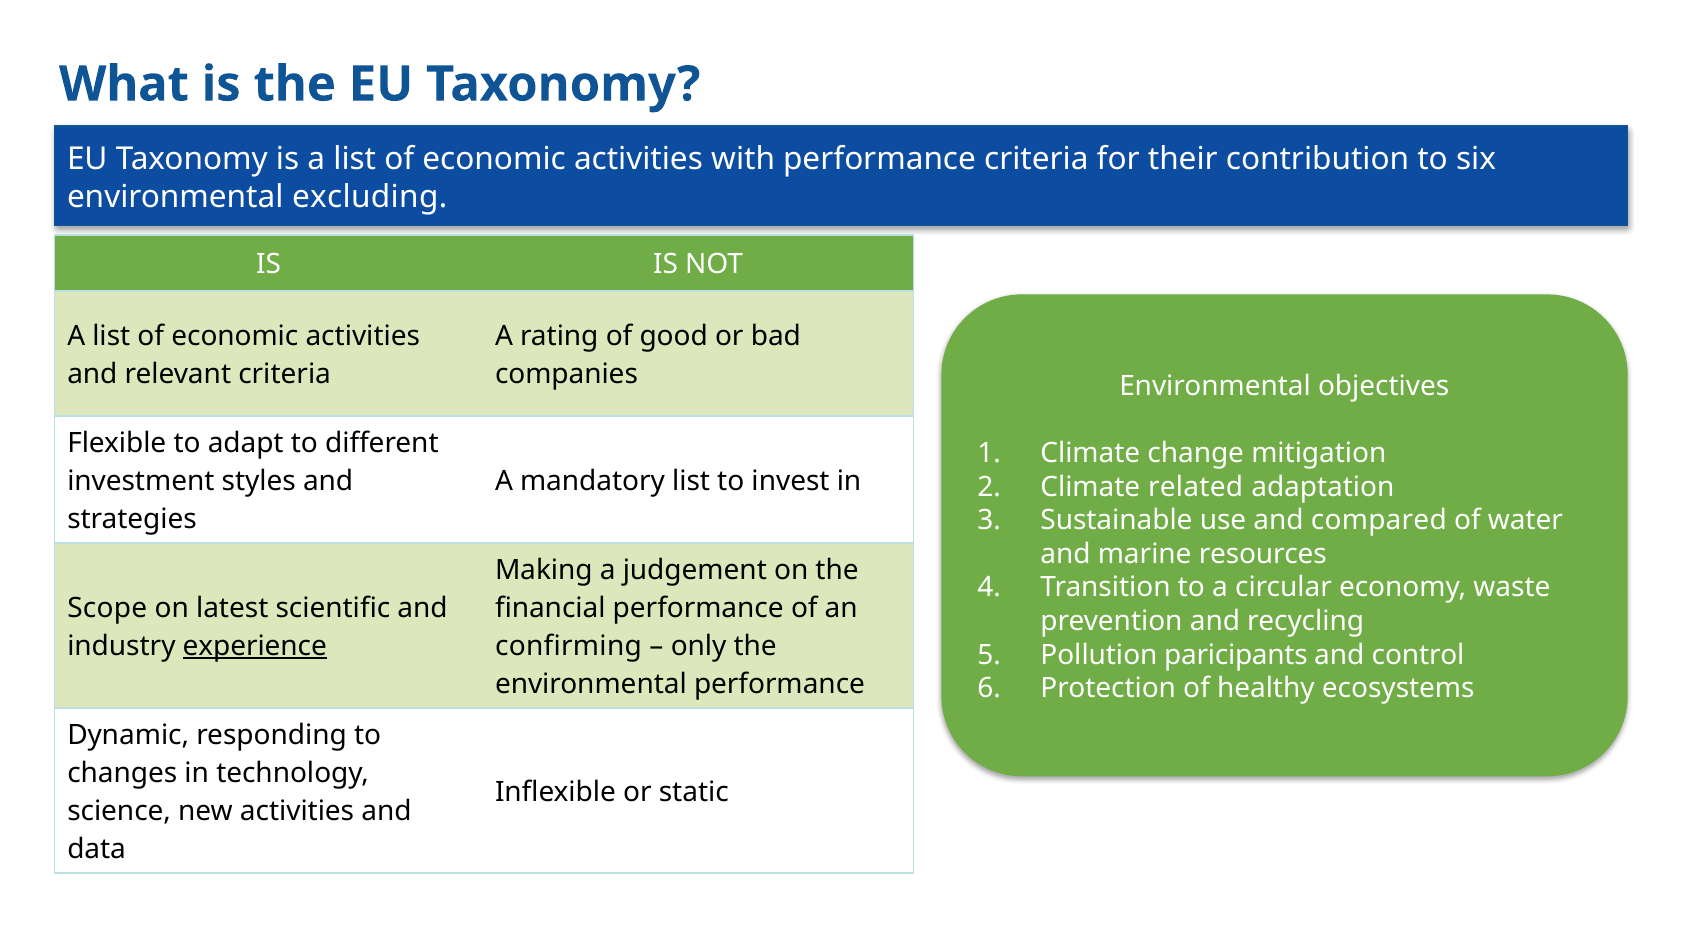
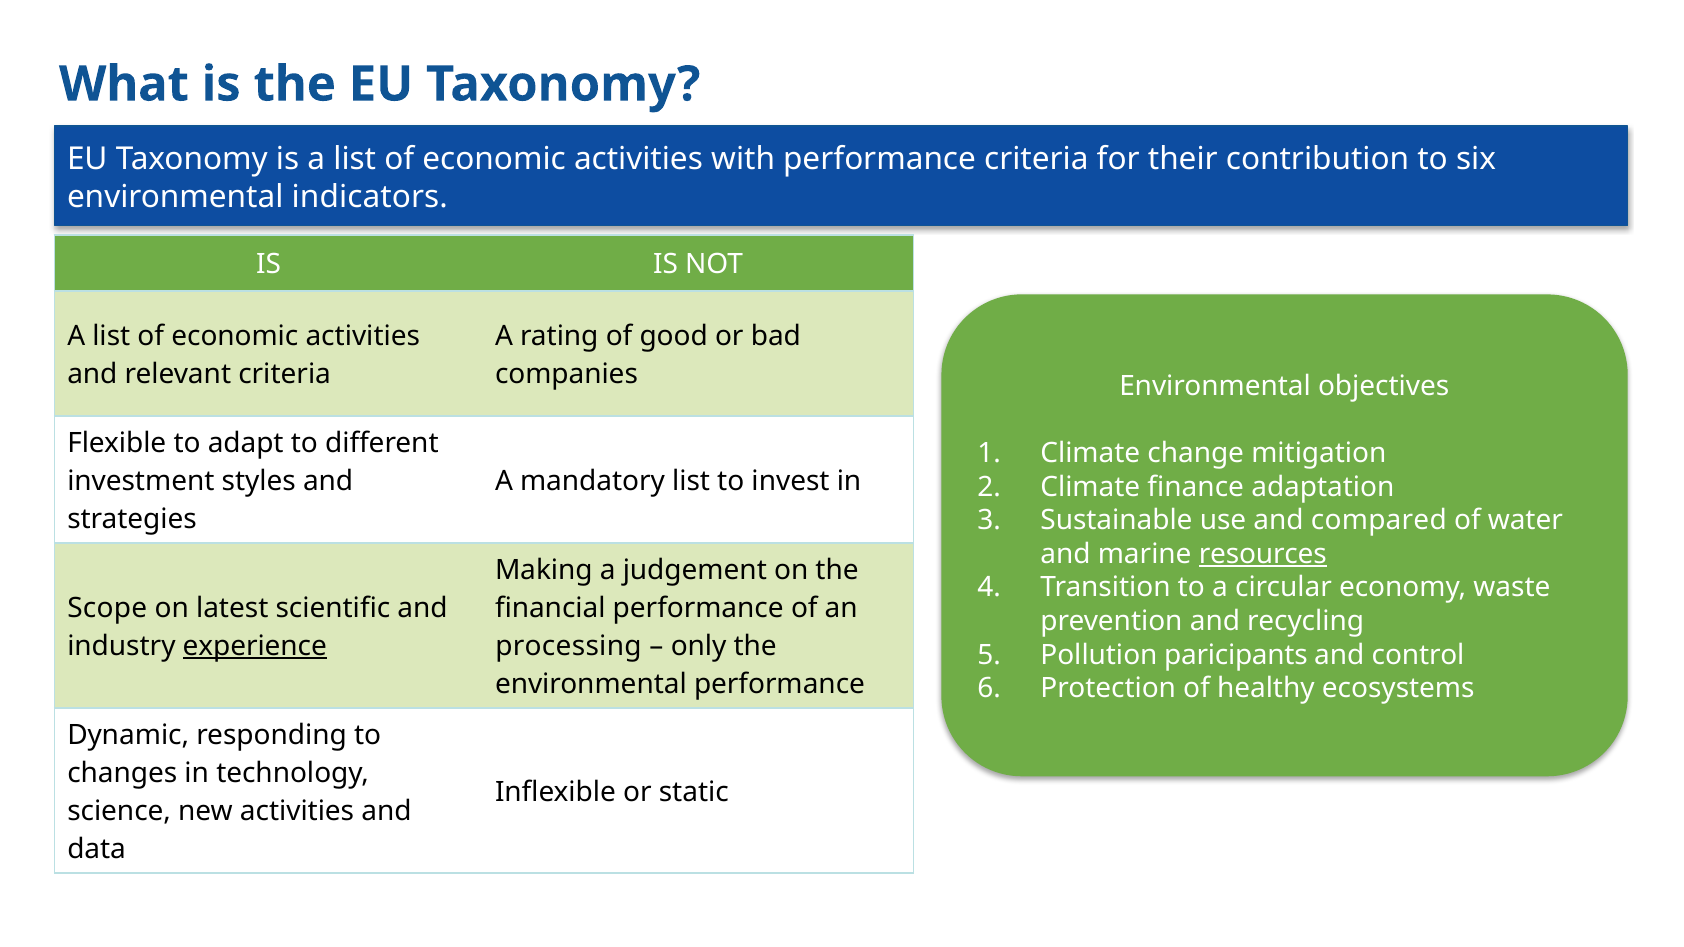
excluding: excluding -> indicators (370, 197)
related: related -> finance (1196, 487)
resources underline: none -> present (1263, 554)
confirming: confirming -> processing (568, 646)
